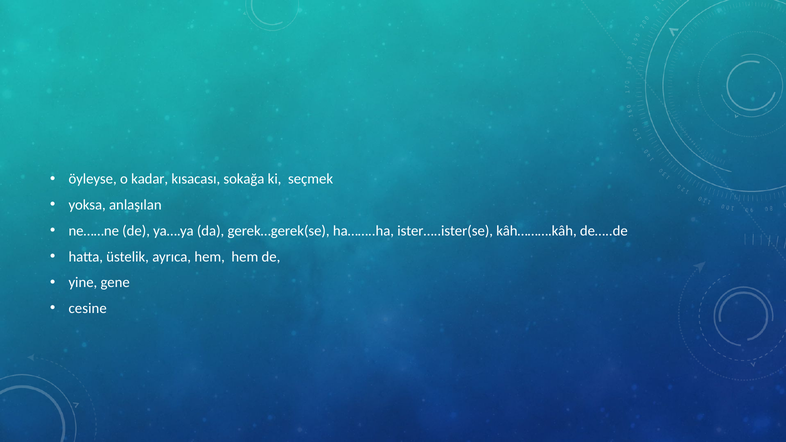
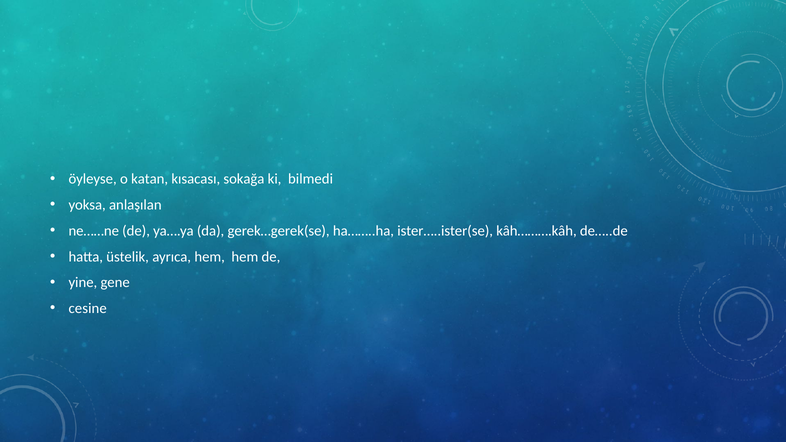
kadar: kadar -> katan (150, 179)
seçmek: seçmek -> bilmedi (311, 179)
